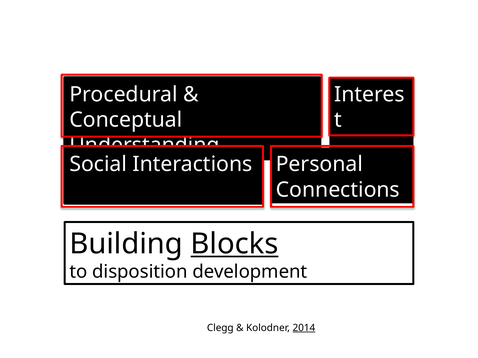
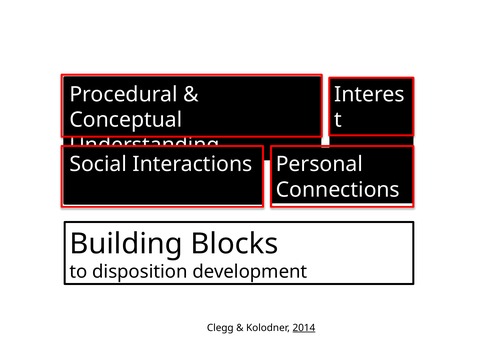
Blocks underline: present -> none (234, 244)
